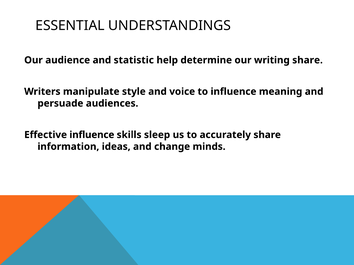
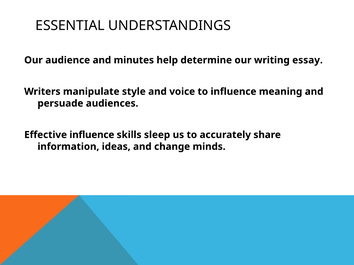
statistic: statistic -> minutes (134, 60)
writing share: share -> essay (308, 60)
